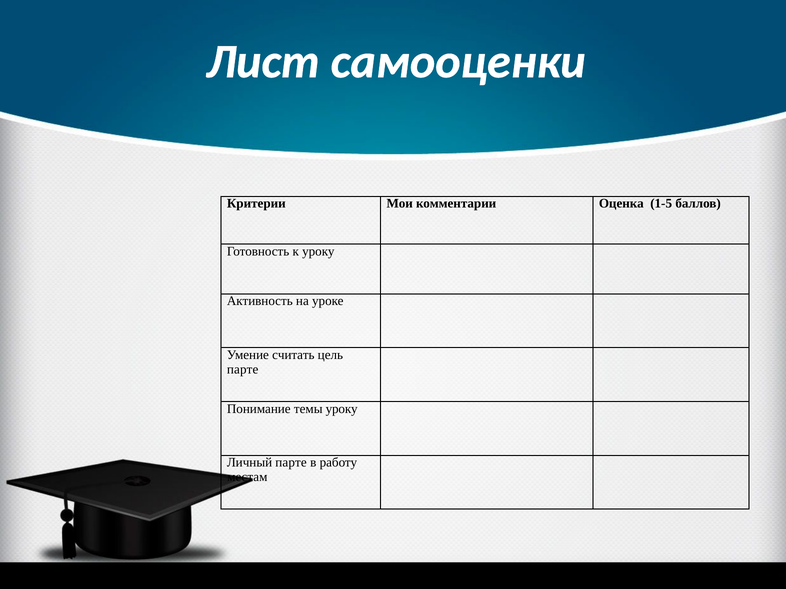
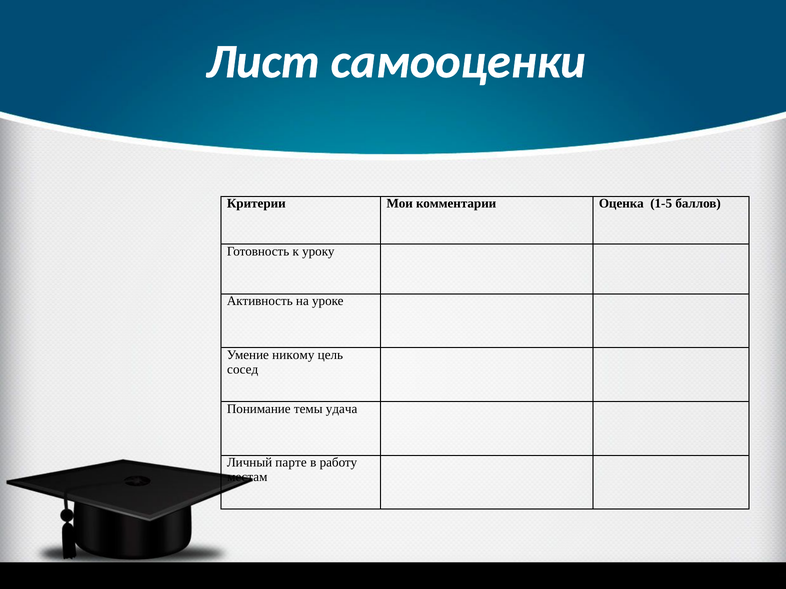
считать: считать -> никому (293, 355)
парте: парте -> сосед (243, 370)
темы уроку: уроку -> удача (342, 409)
